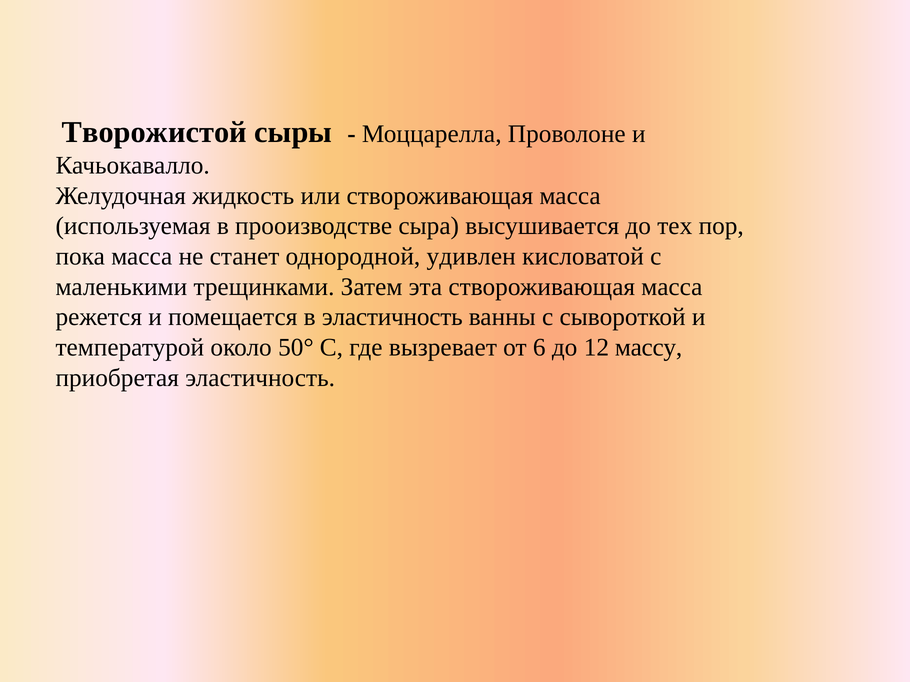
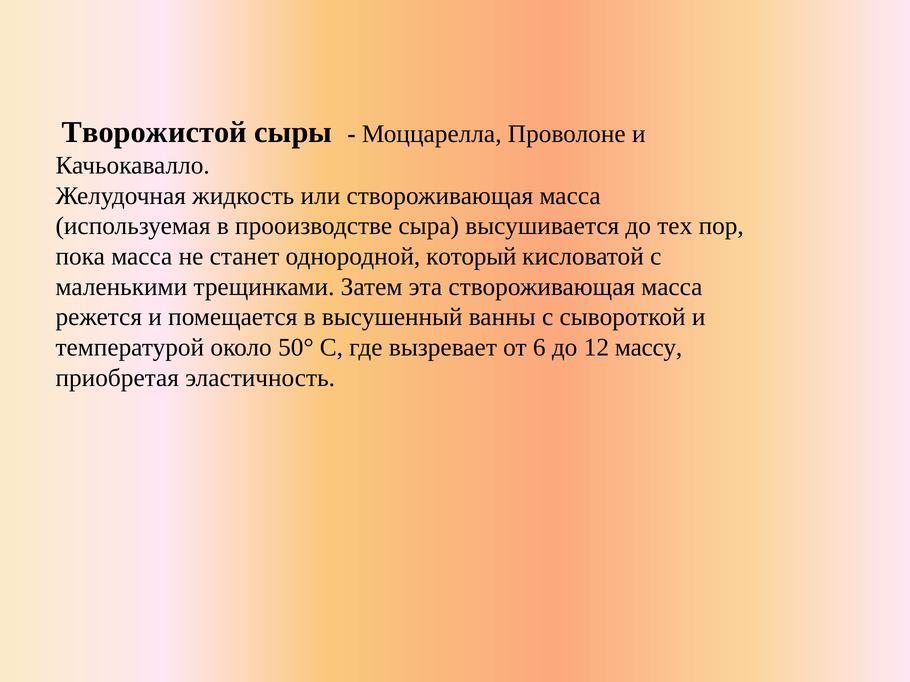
удивлен: удивлен -> который (471, 257)
в эластичность: эластичность -> высушенный (392, 317)
